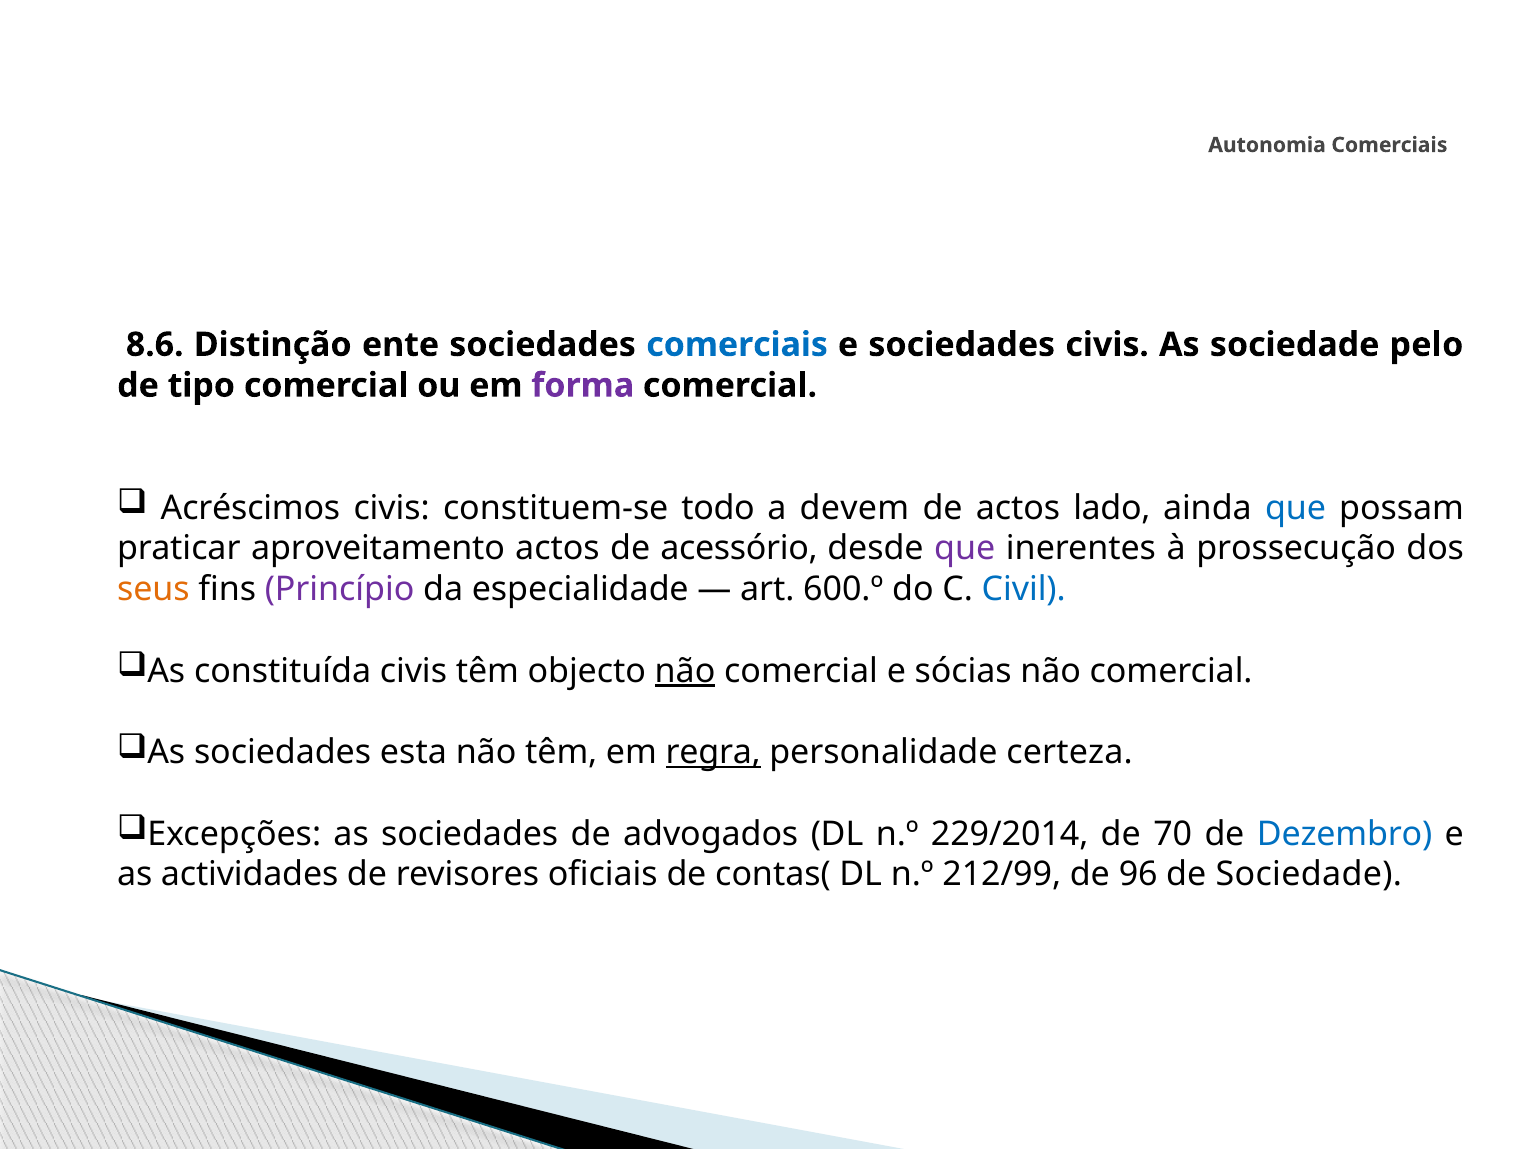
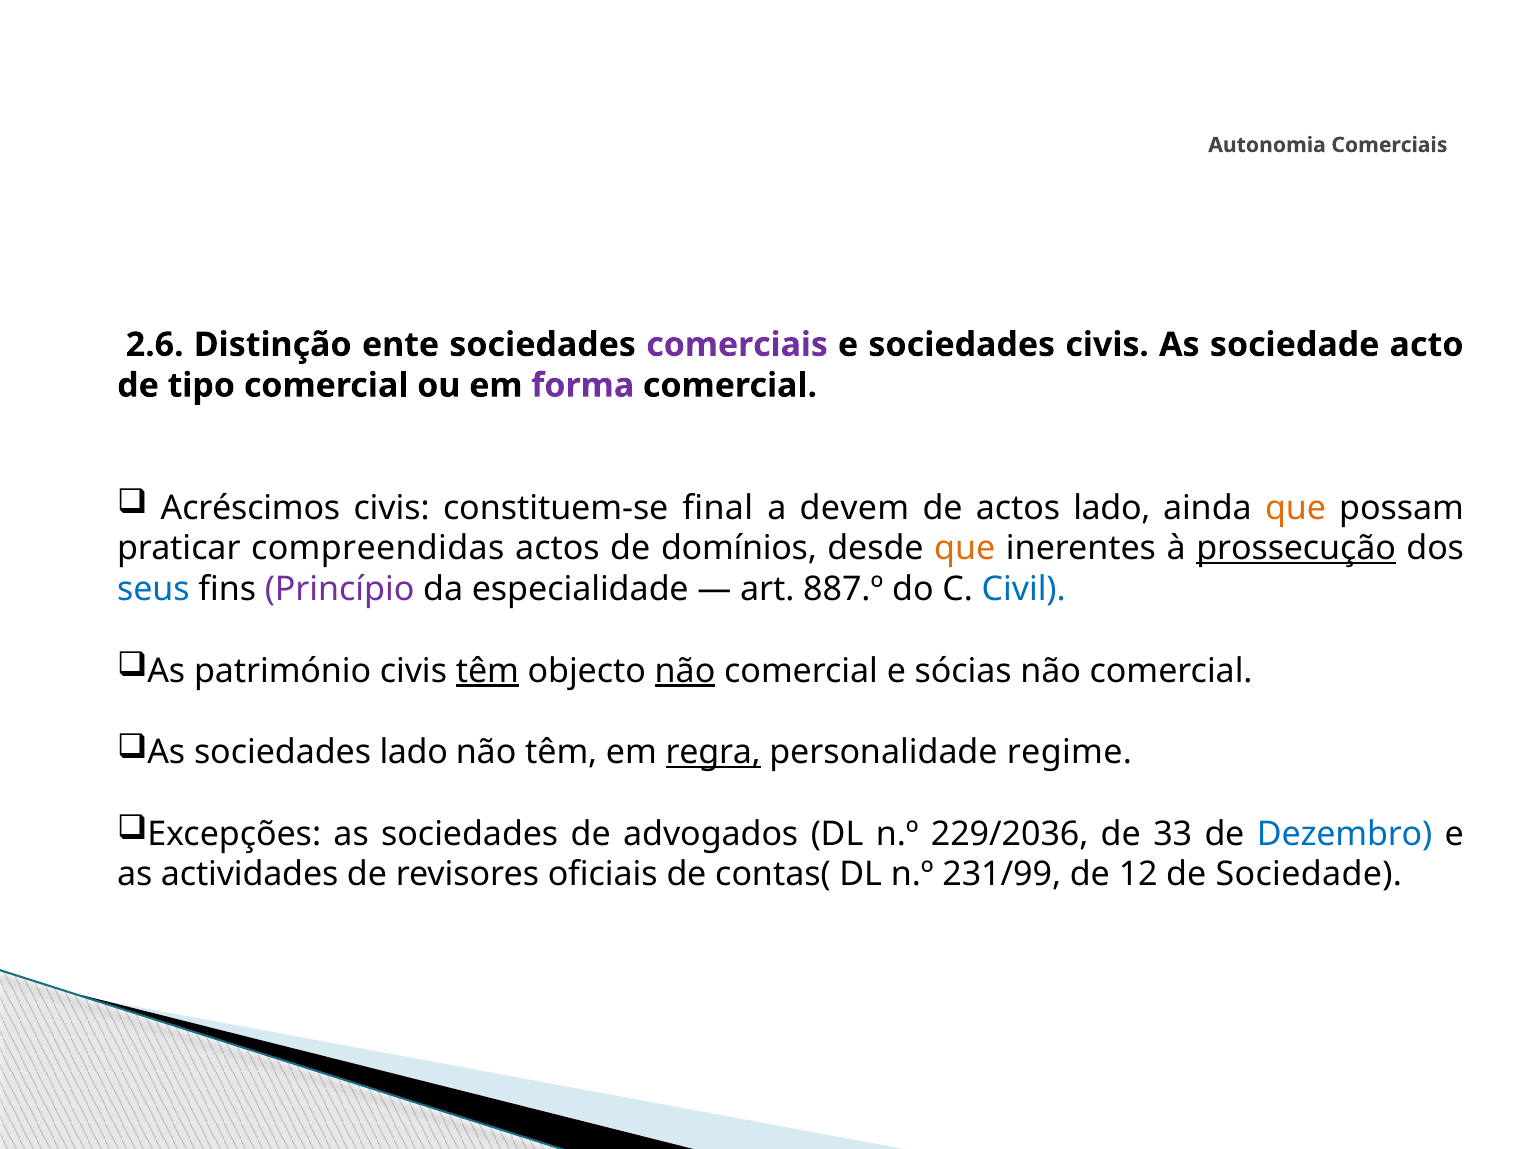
8.6: 8.6 -> 2.6 (155, 345)
comerciais colour: blue -> purple (737, 345)
pelo: pelo -> acto (1427, 345)
todo: todo -> final (718, 508)
que colour: blue -> orange (1296, 508)
aproveitamento: aproveitamento -> compreendidas (378, 549)
acessório: acessório -> domínios (739, 549)
que colour: purple -> orange (965, 549)
prossecução underline: none -> present (1296, 549)
seus colour: orange -> blue (153, 589)
600.º: 600.º -> 887.º (843, 589)
constituída: constituída -> património (283, 671)
têm underline: none -> present (487, 671)
sociedades esta: esta -> lado (414, 752)
certeza: certeza -> regime (1069, 752)
229/2014: 229/2014 -> 229/2036 (1010, 834)
70: 70 -> 33 (1173, 834)
212/99: 212/99 -> 231/99 (1002, 875)
96: 96 -> 12 (1138, 875)
